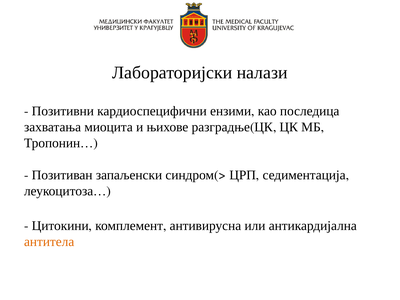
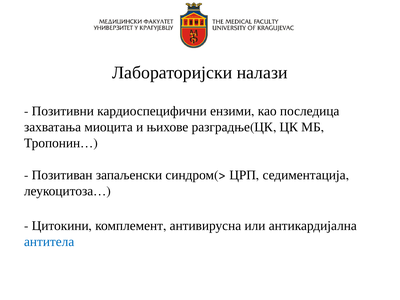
антитела colour: orange -> blue (49, 242)
